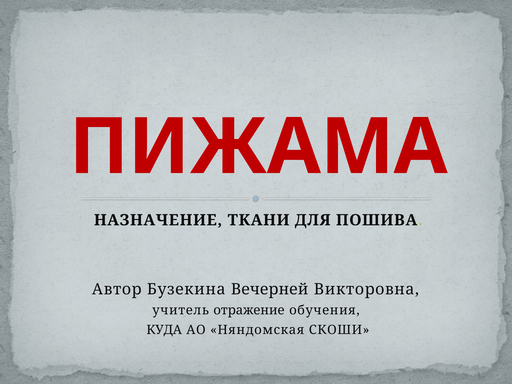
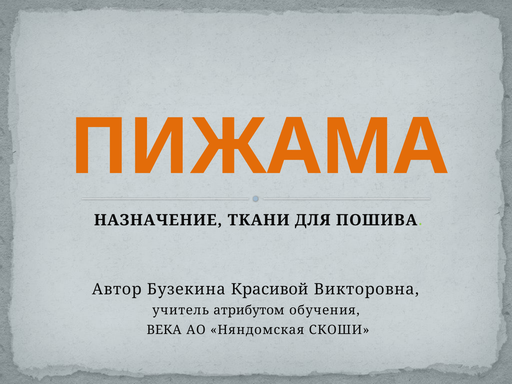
ПИЖАМА colour: red -> orange (258, 147)
Вечерней: Вечерней -> Красивой (270, 289)
отражение: отражение -> атрибутом (249, 310)
КУДА: КУДА -> ВЕКА (164, 330)
